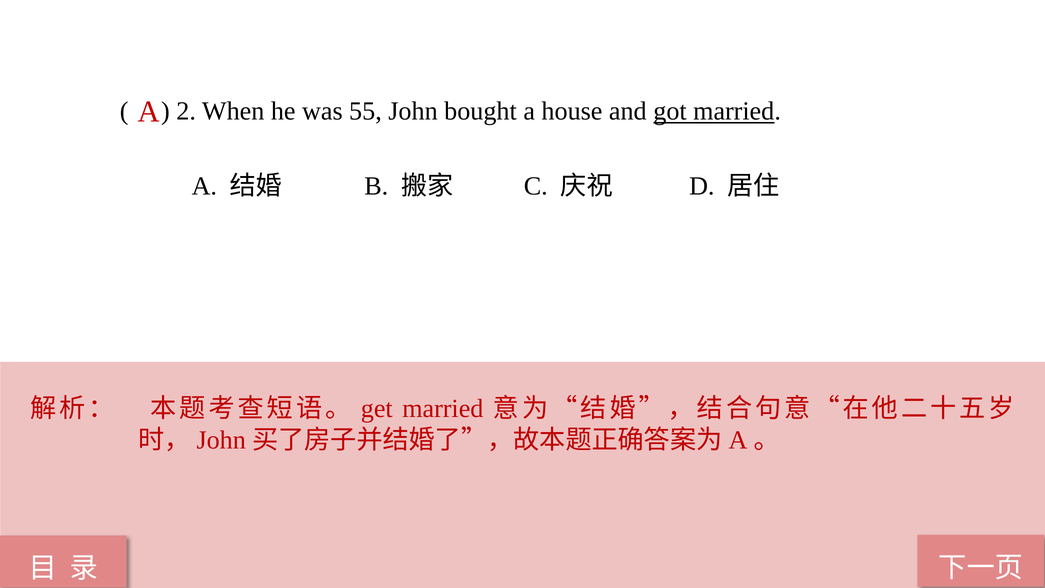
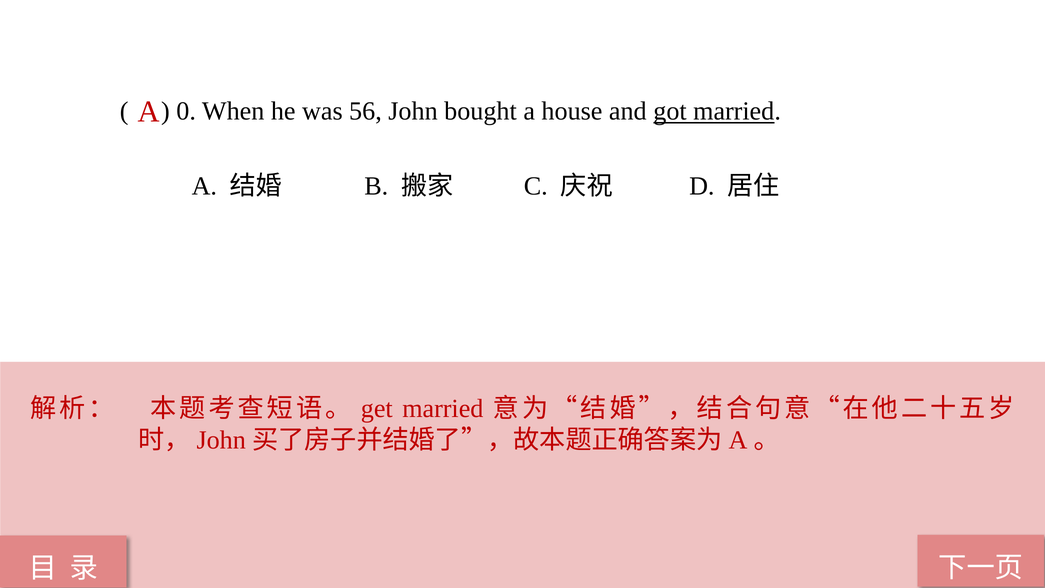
2: 2 -> 0 (186, 111)
55: 55 -> 56 (365, 111)
